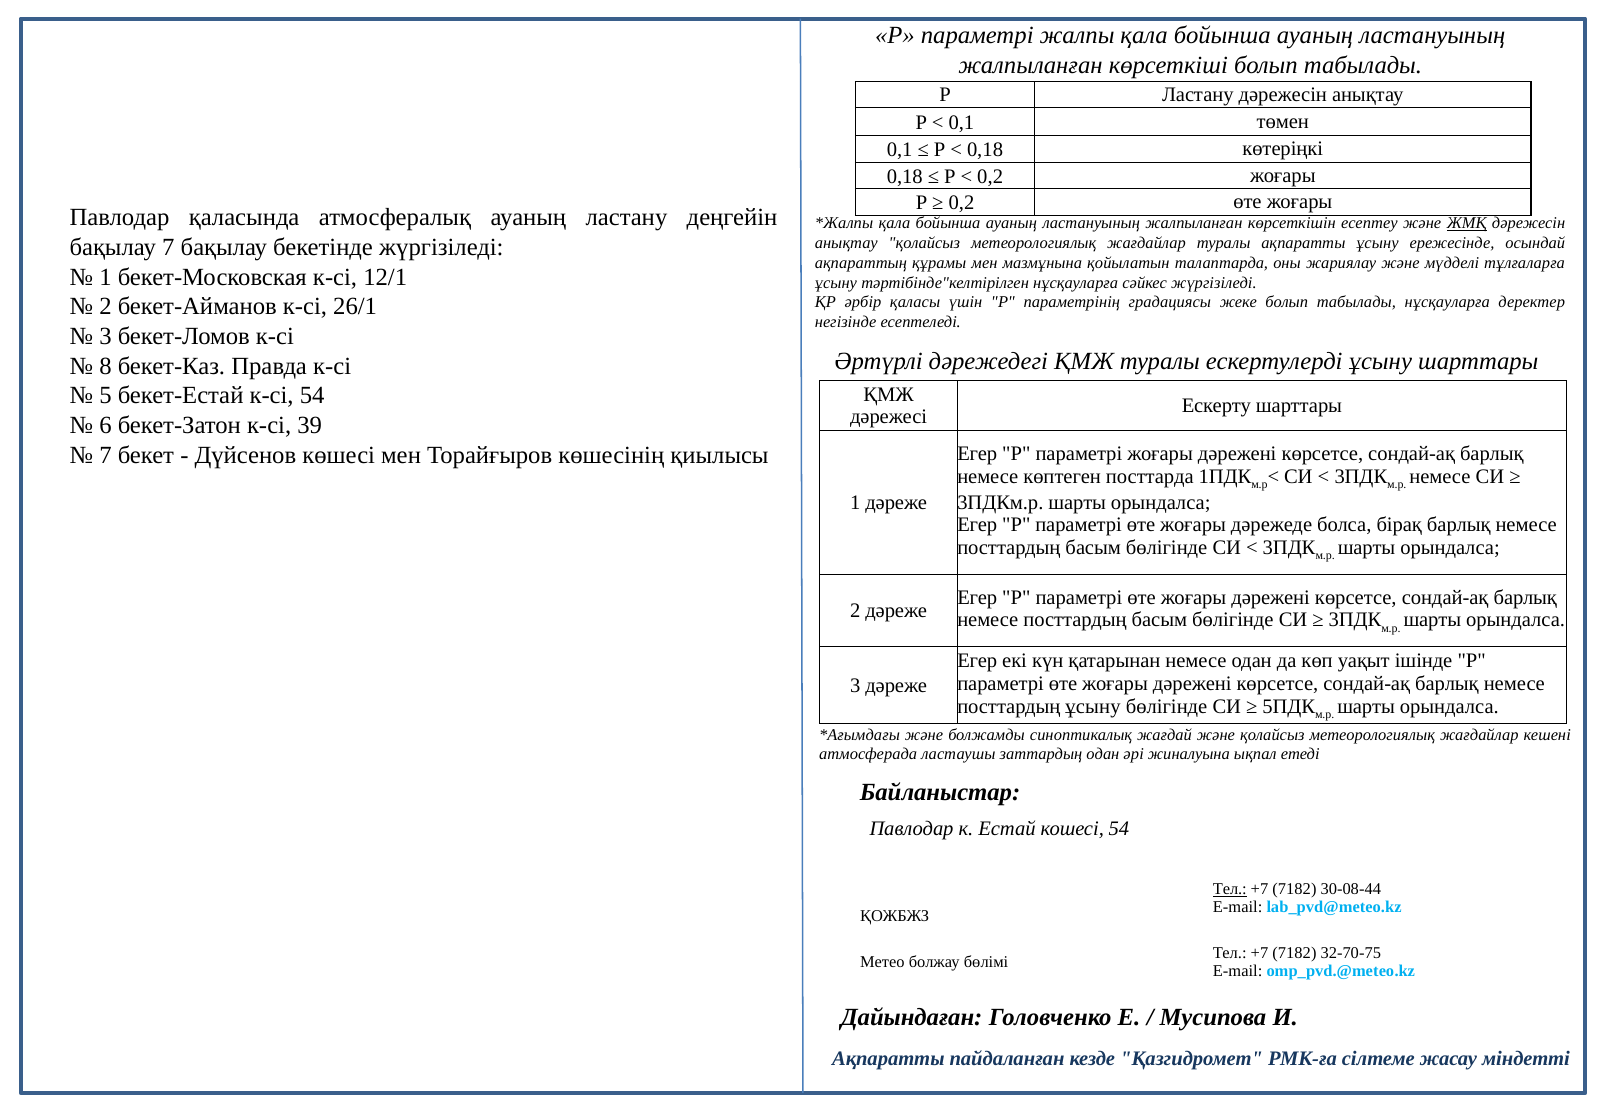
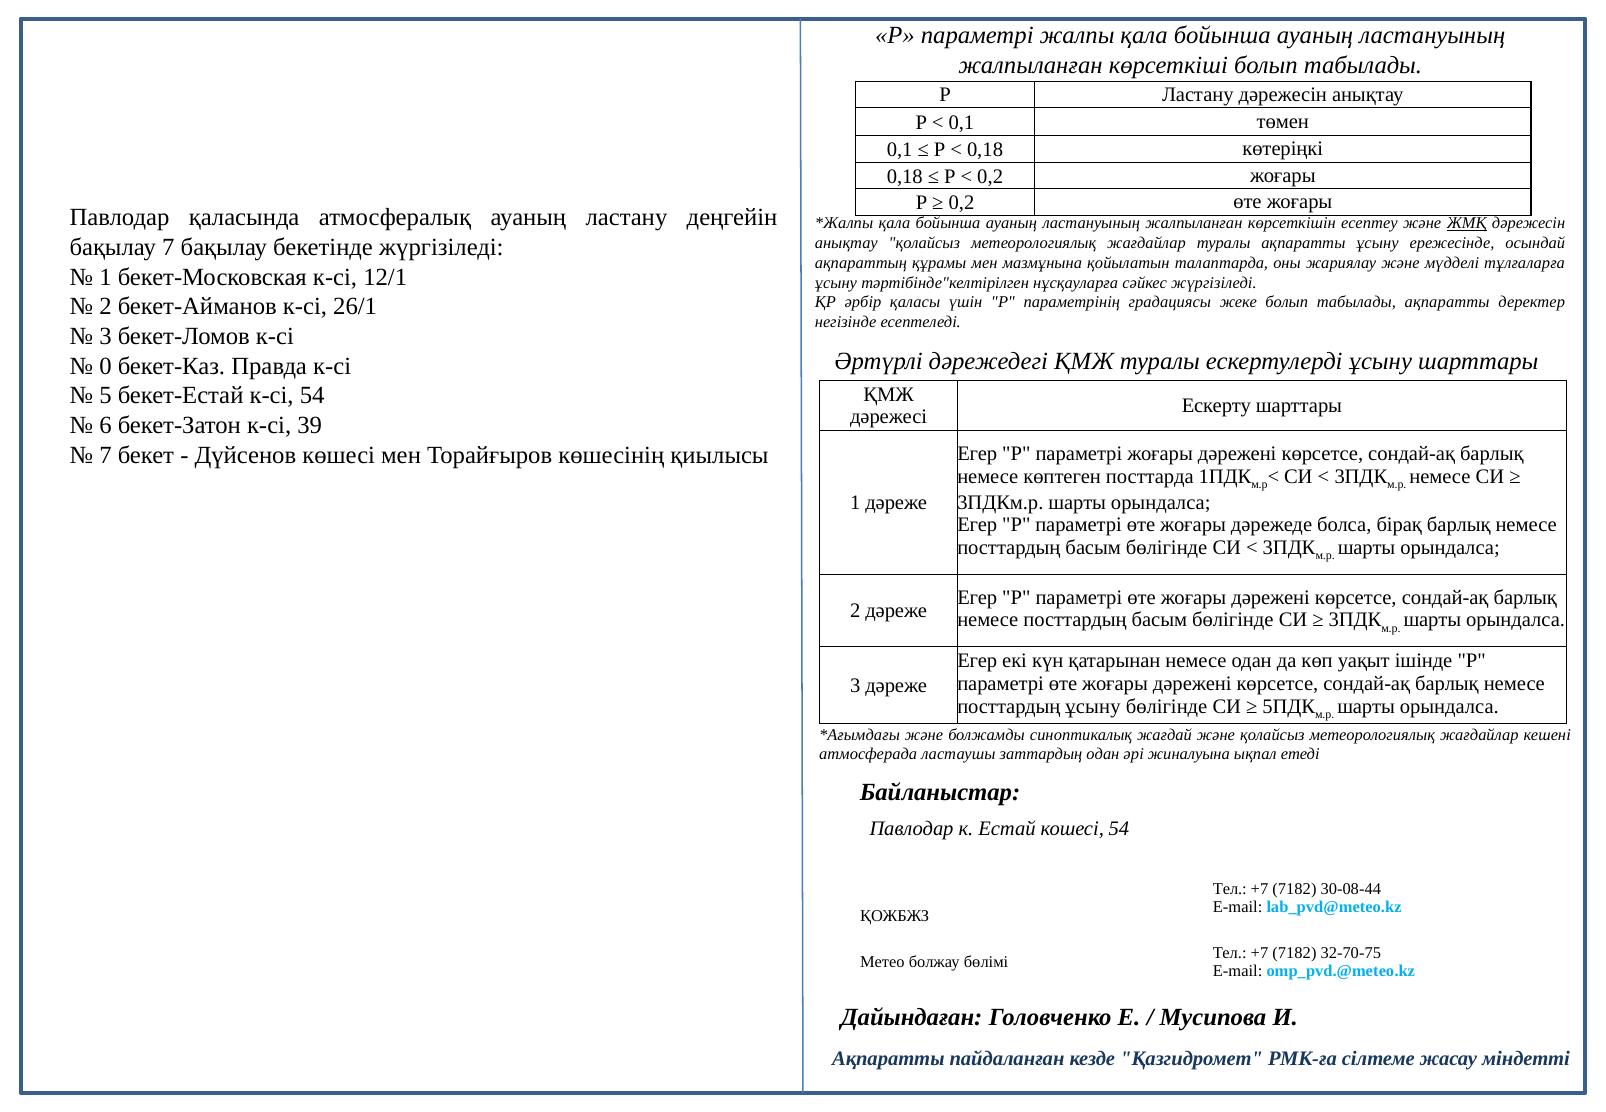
табылады нұсқауларға: нұсқауларға -> ақпаратты (1447, 302)
8: 8 -> 0 (106, 366)
Тел underline: present -> none (1230, 889)
